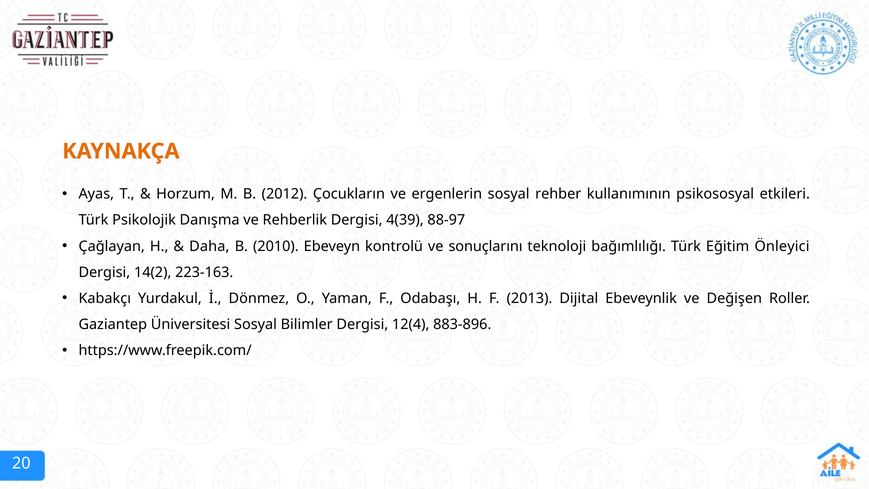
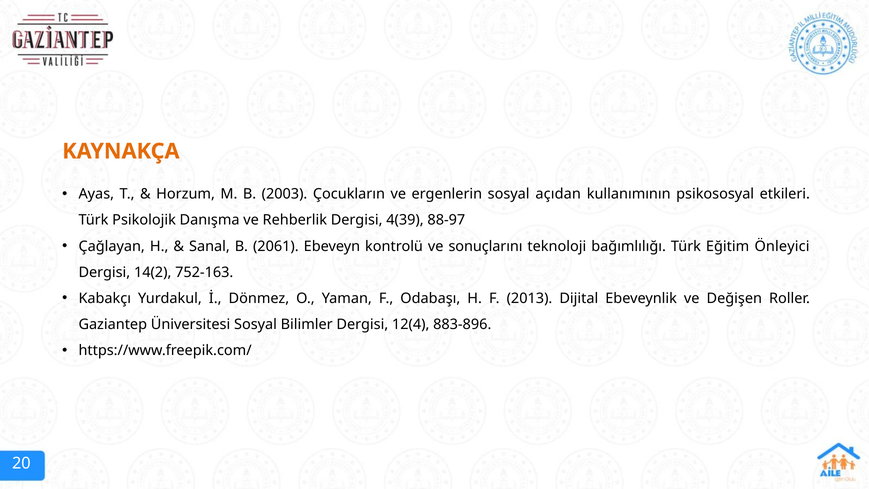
2012: 2012 -> 2003 (285, 194)
rehber: rehber -> açıdan (558, 194)
Daha: Daha -> Sanal (209, 246)
2010: 2010 -> 2061 (276, 246)
223-163: 223-163 -> 752-163 (204, 272)
